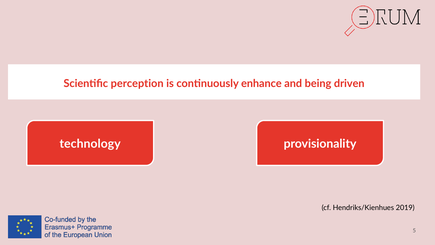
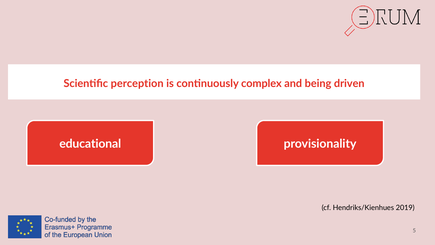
enhance: enhance -> complex (261, 84)
technology: technology -> educational (90, 144)
